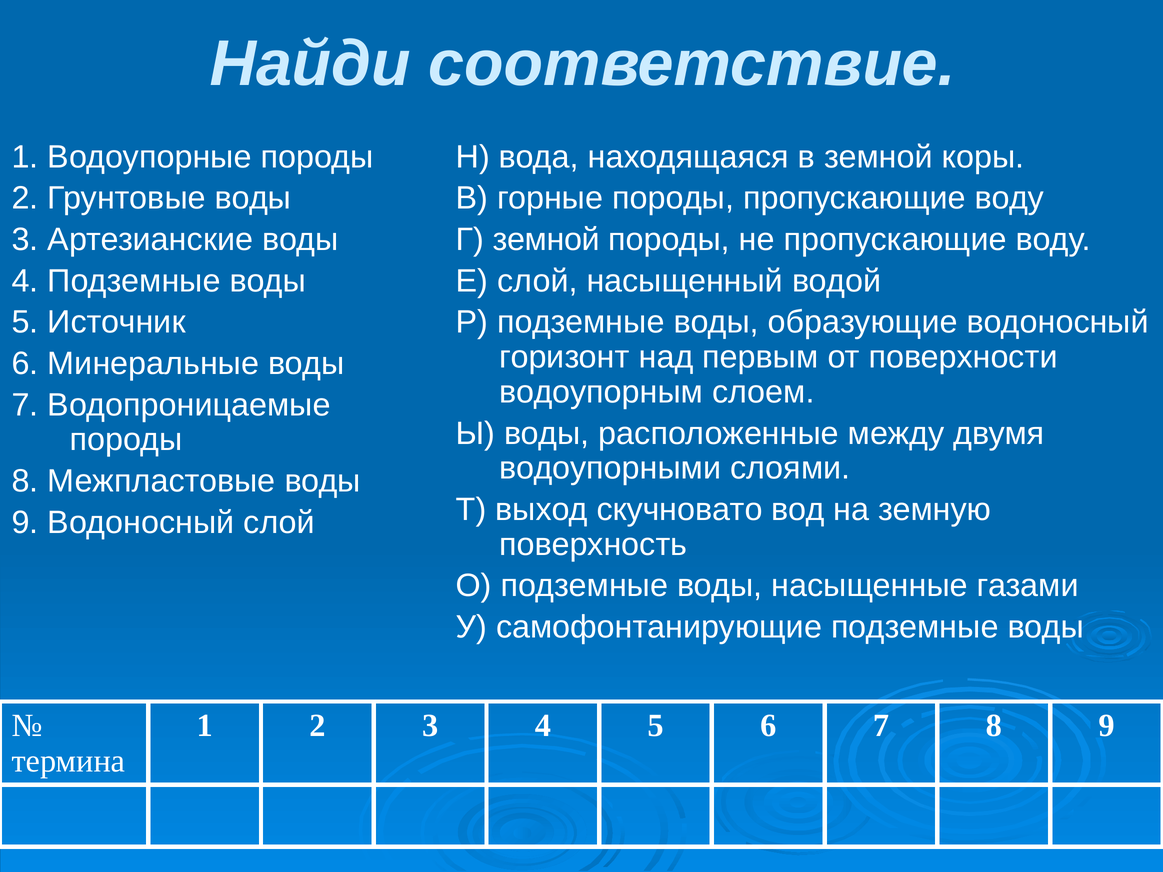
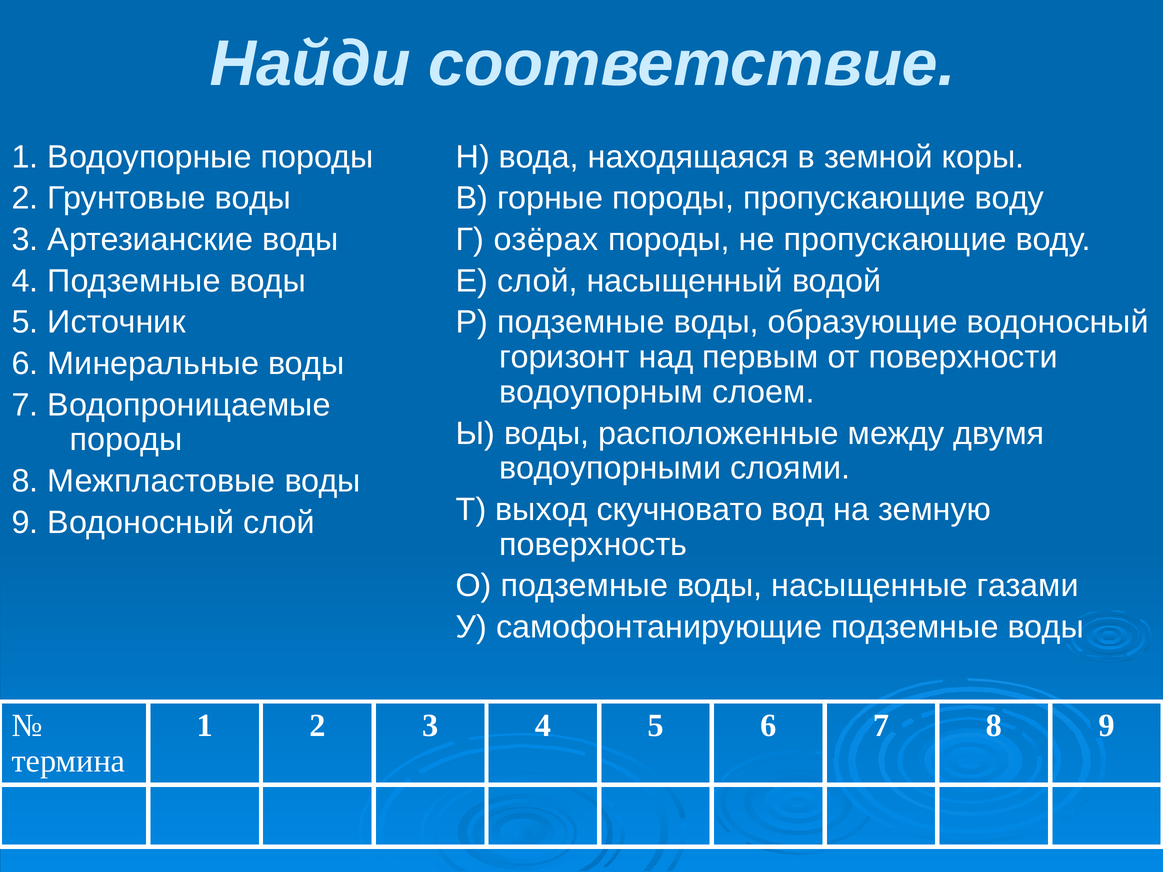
Г земной: земной -> озёрах (546, 240)
